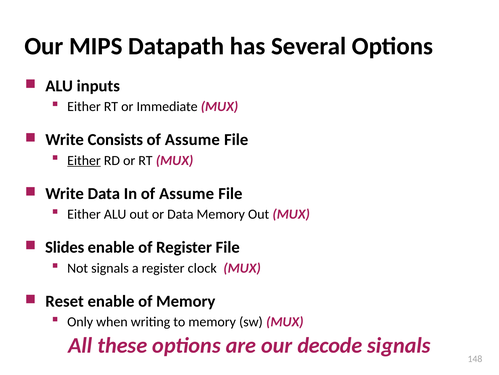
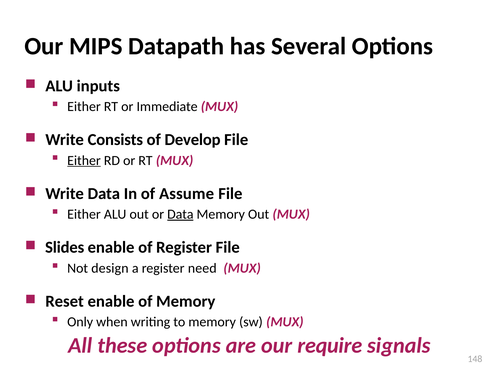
Assume: Assume -> Develop (193, 139)
Data underline: none -> present (180, 214)
Not signals: signals -> design (110, 268)
clock: clock -> need (202, 268)
decode: decode -> require (330, 345)
